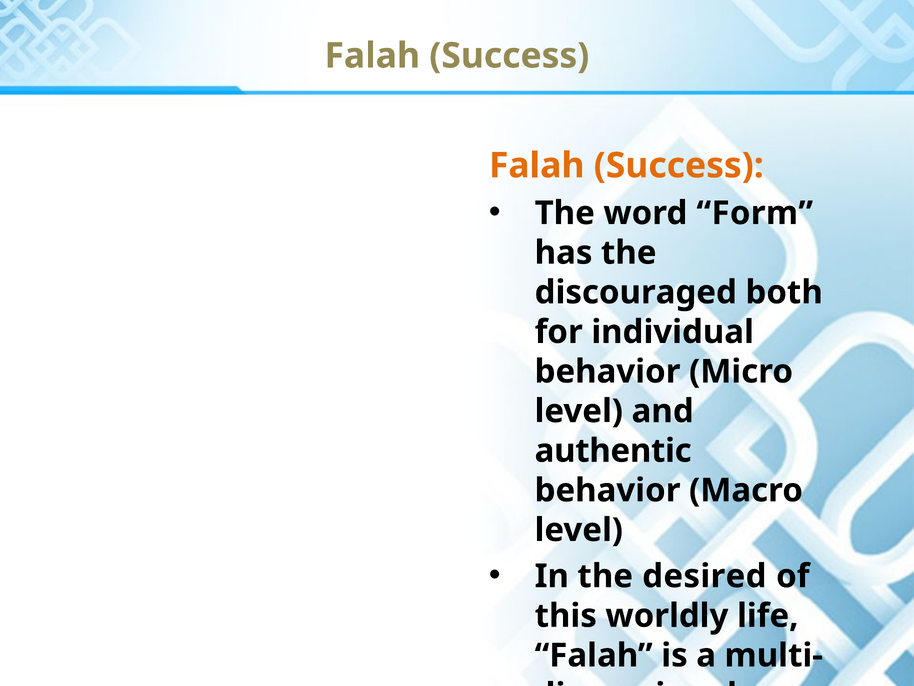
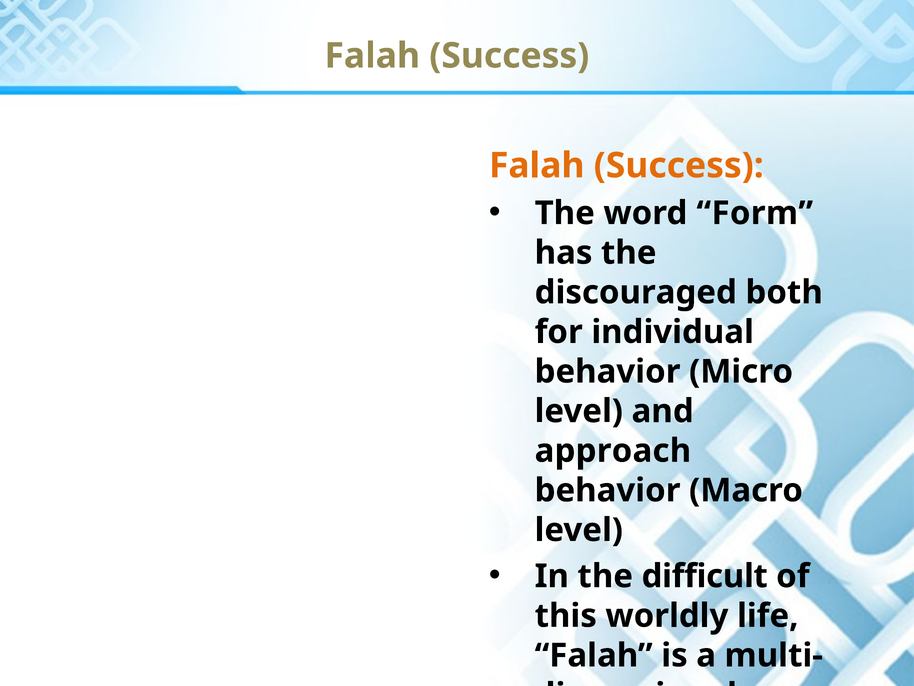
authentic: authentic -> approach (613, 451)
desired: desired -> difficult (705, 576)
